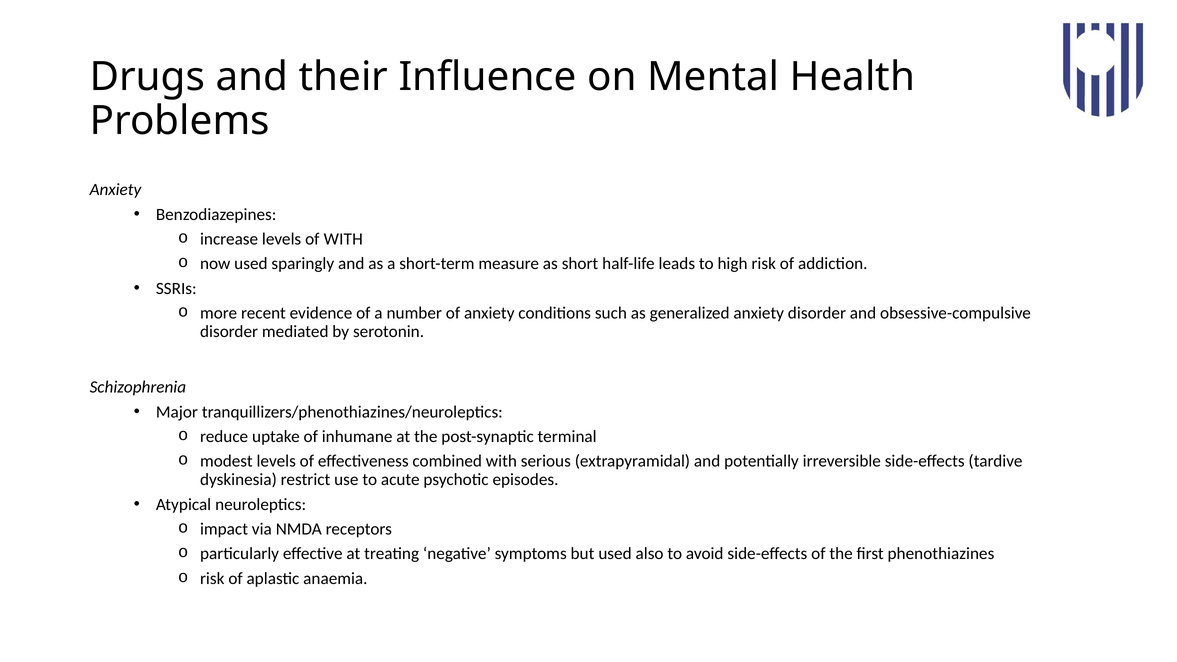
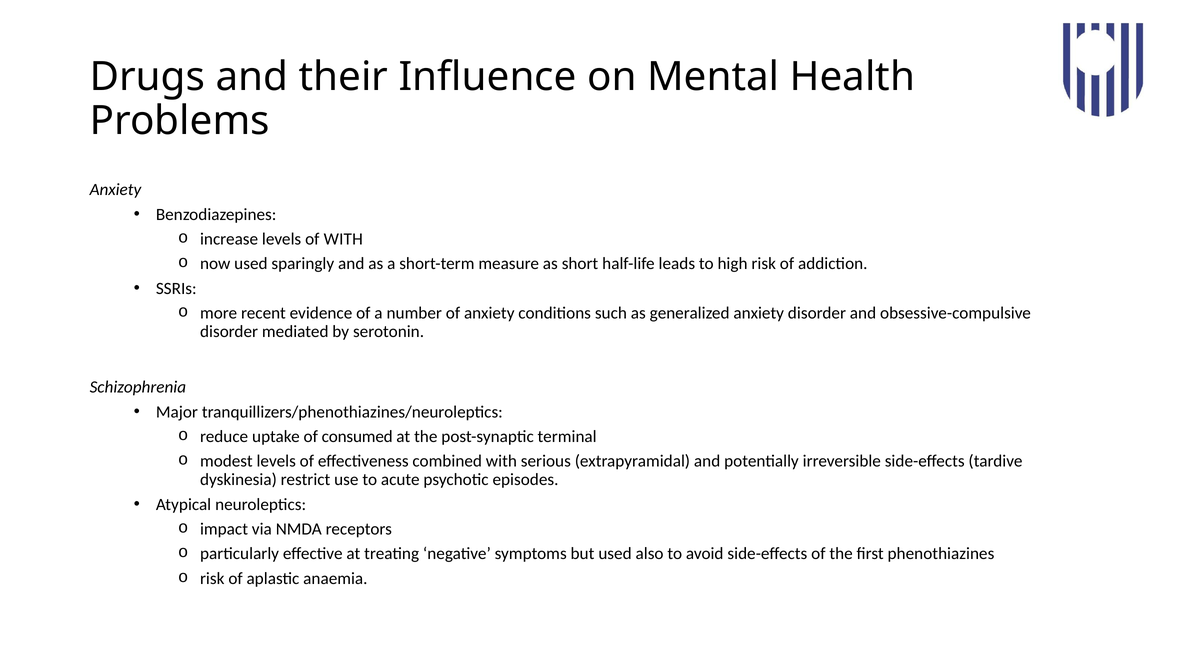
inhumane: inhumane -> consumed (357, 437)
